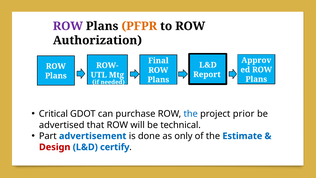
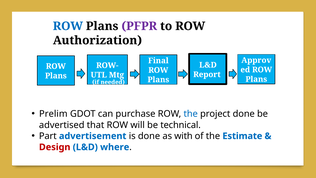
ROW colour: purple -> blue (68, 26)
PFPR colour: orange -> purple (139, 26)
Critical: Critical -> Prelim (53, 114)
project prior: prior -> done (244, 114)
only: only -> with (183, 136)
certify: certify -> where (115, 147)
